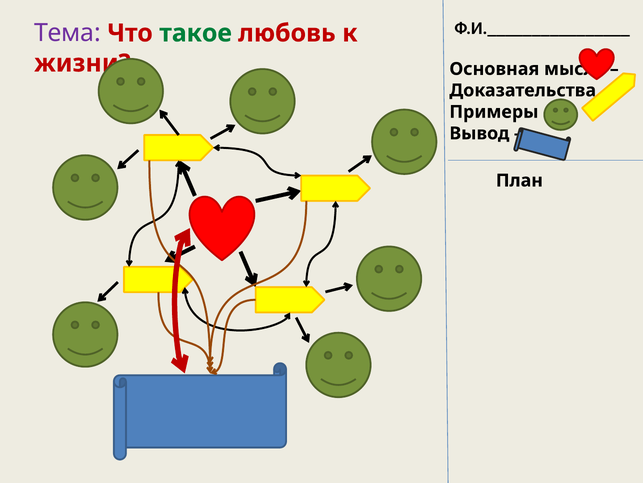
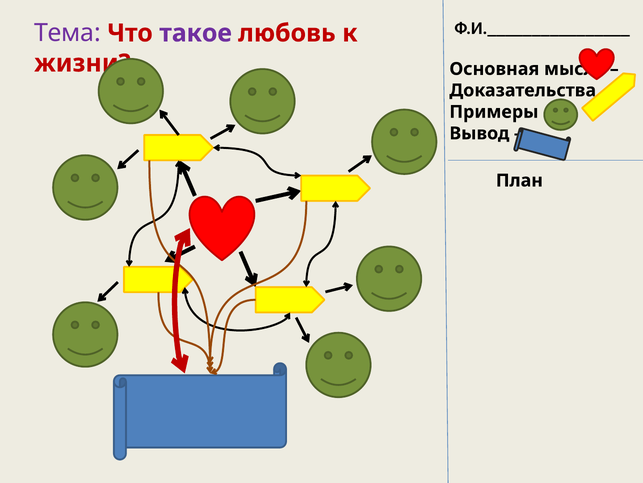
такое colour: green -> purple (196, 33)
